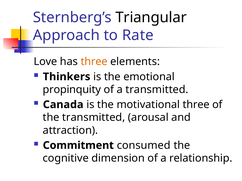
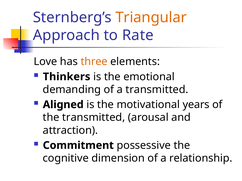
Triangular colour: black -> orange (151, 18)
propinquity: propinquity -> demanding (72, 90)
Canada: Canada -> Aligned (63, 105)
motivational three: three -> years (196, 105)
consumed: consumed -> possessive (144, 146)
